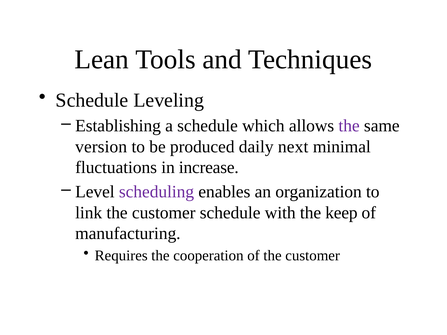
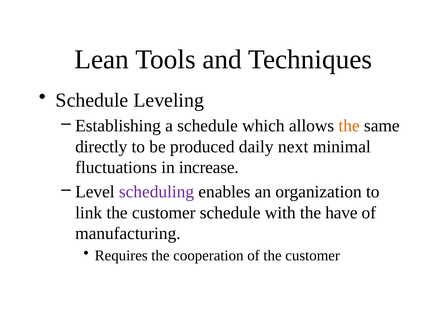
the colour: purple -> orange (349, 126)
version: version -> directly (101, 147)
keep: keep -> have (341, 213)
